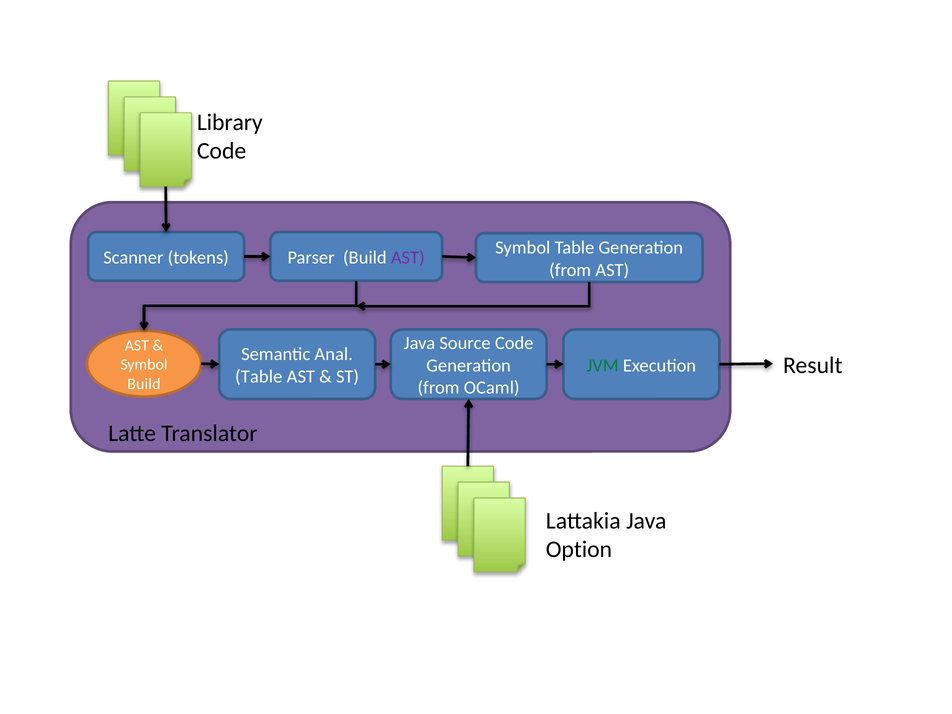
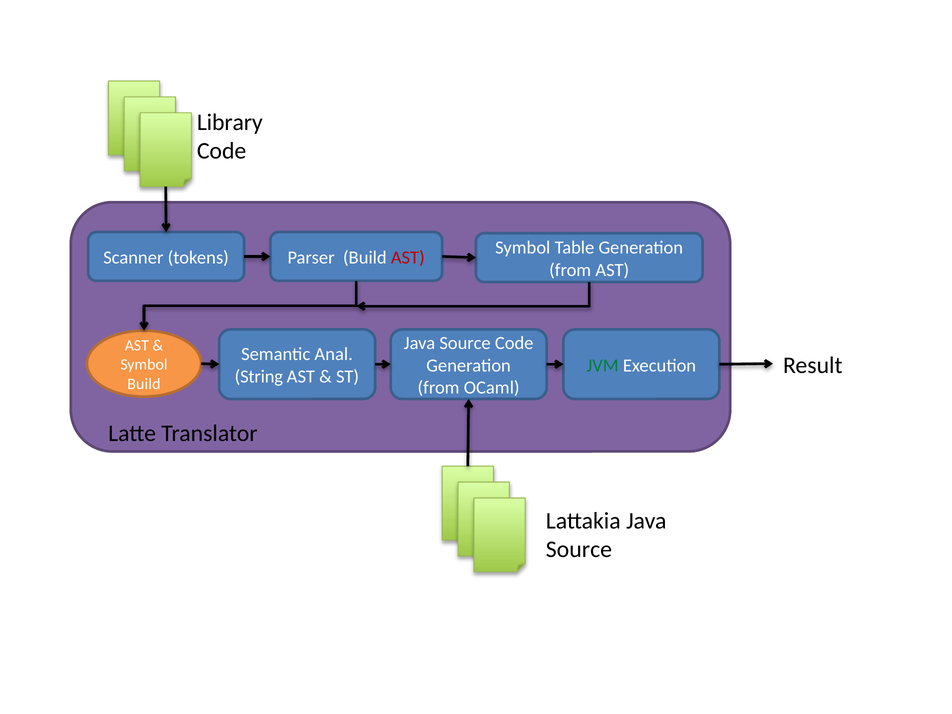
AST colour: purple -> red (408, 258)
Table: Table -> String (259, 377)
Option: Option -> Source (579, 549)
